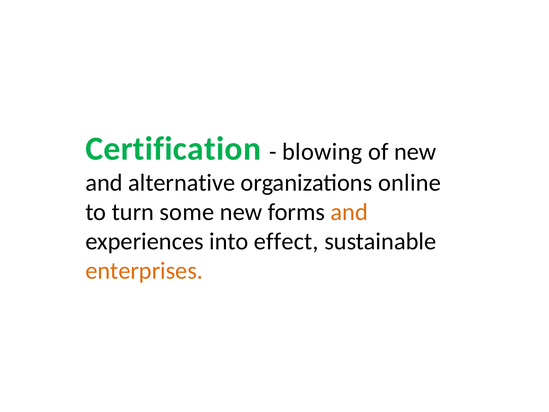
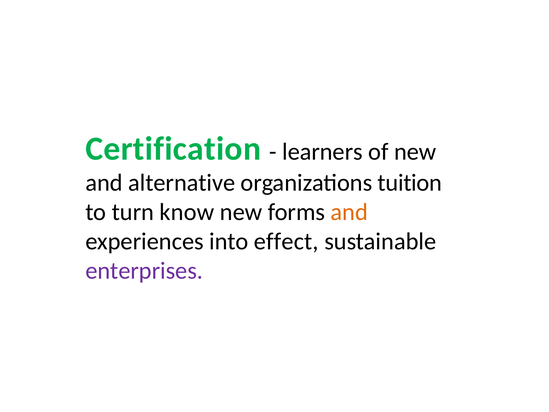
blowing: blowing -> learners (322, 152)
online: online -> tuition (410, 183)
some: some -> know (187, 212)
enterprises colour: orange -> purple (144, 271)
